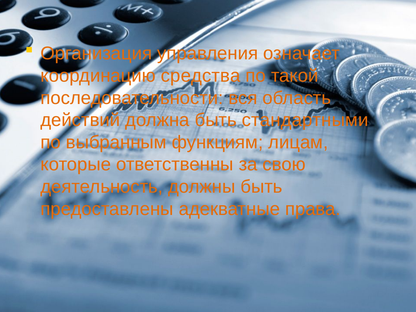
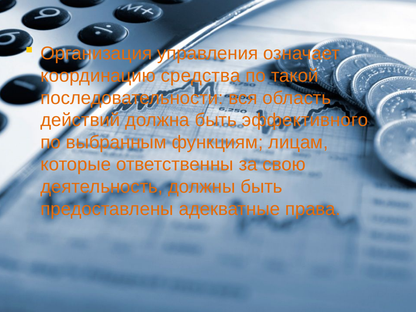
стандартными: стандартными -> эффективного (305, 120)
